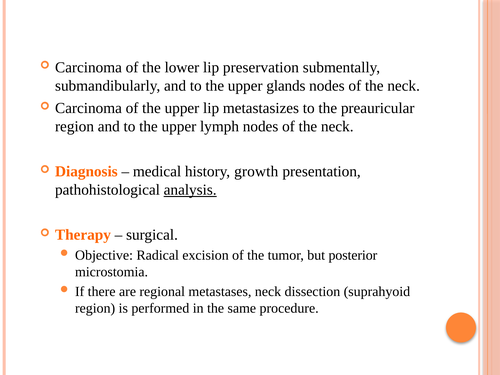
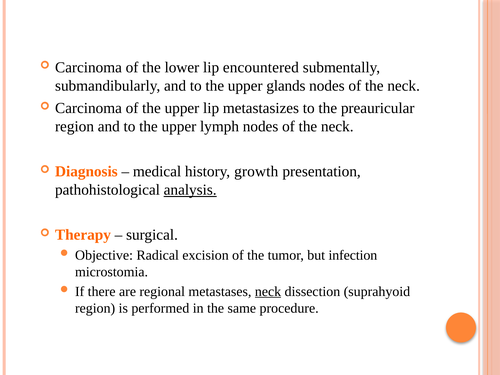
preservation: preservation -> encountered (261, 67)
posterior: posterior -> infection (353, 255)
neck underline: none -> present (268, 291)
